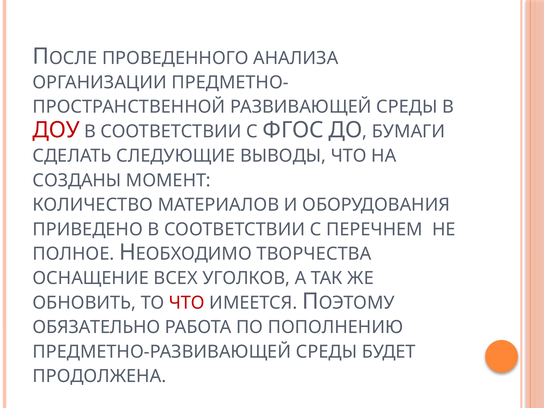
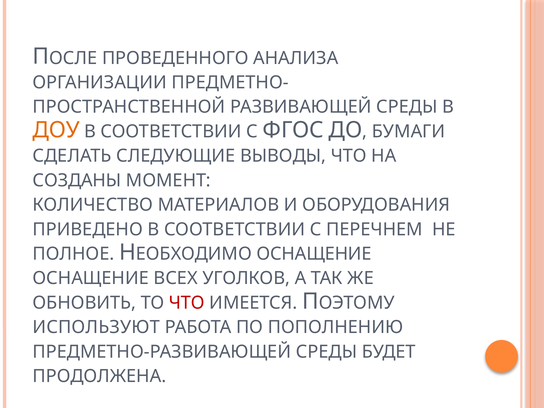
ДОУ colour: red -> orange (56, 130)
ТВОРЧЕСТВА: ТВОРЧЕСТВА -> ОСНАЩЕНИЕ (314, 254)
ОБЯЗАТЕЛЬНО: ОБЯЗАТЕЛЬНО -> ИСПОЛЬЗУЮТ (96, 327)
